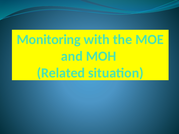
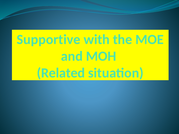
Monitoring: Monitoring -> Supportive (49, 40)
